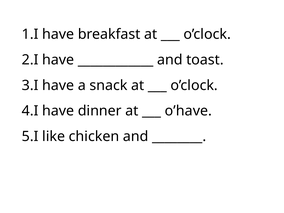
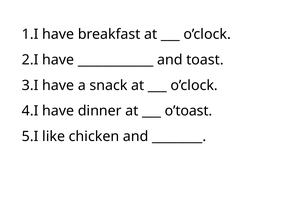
o’have: o’have -> o’toast (188, 111)
